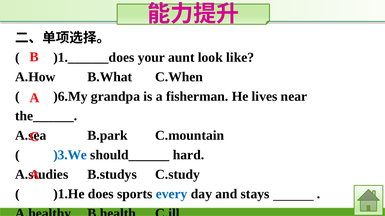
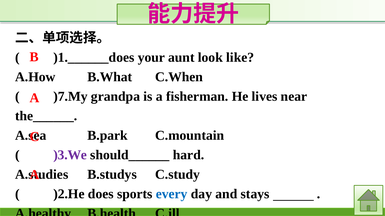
)6.My: )6.My -> )7.My (70, 97)
)3.We colour: blue -> purple (70, 155)
)1.He: )1.He -> )2.He (69, 194)
